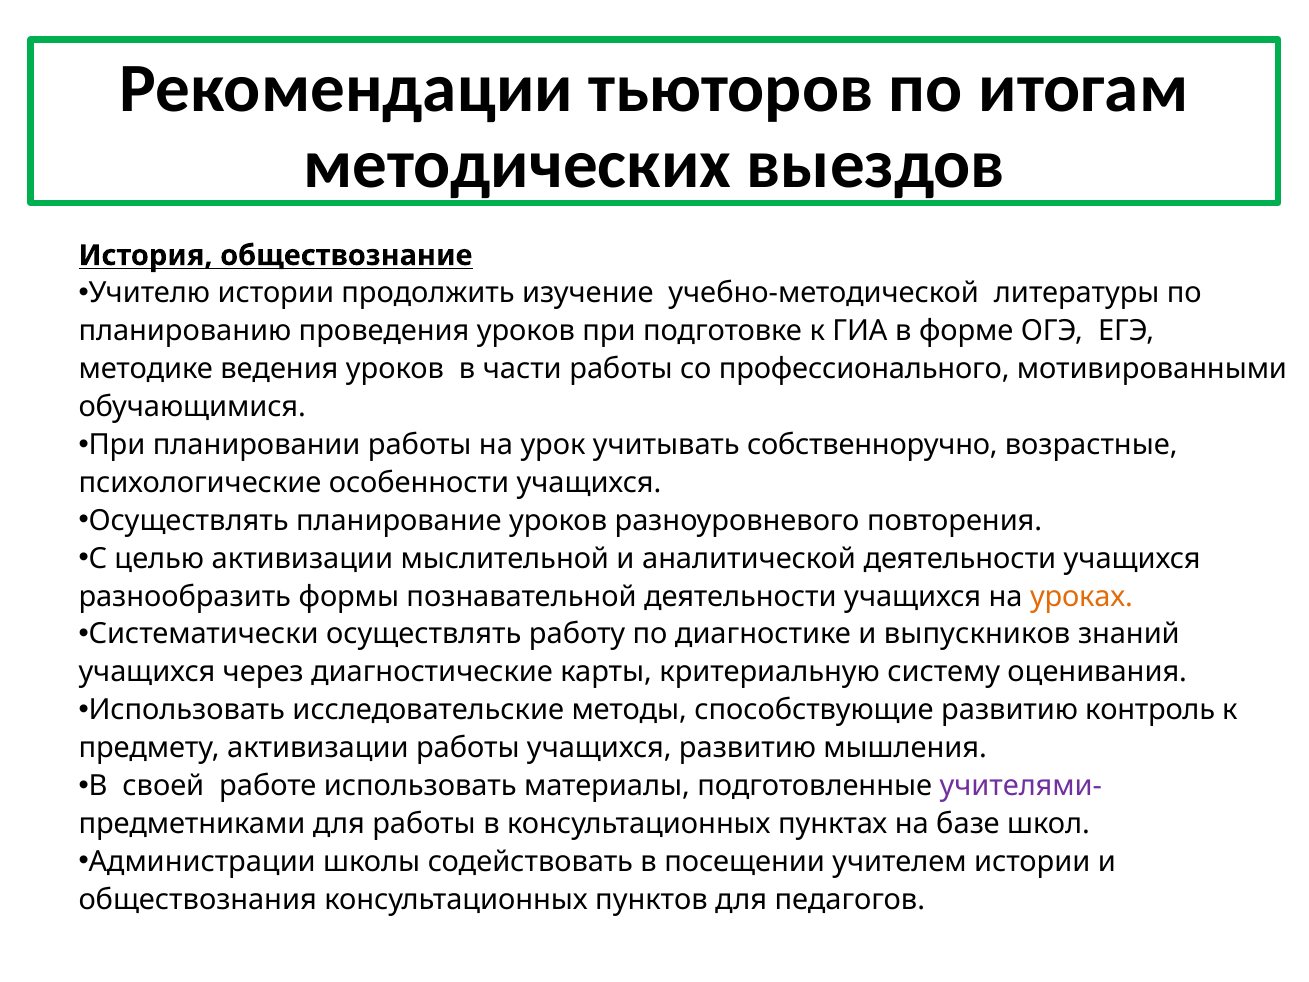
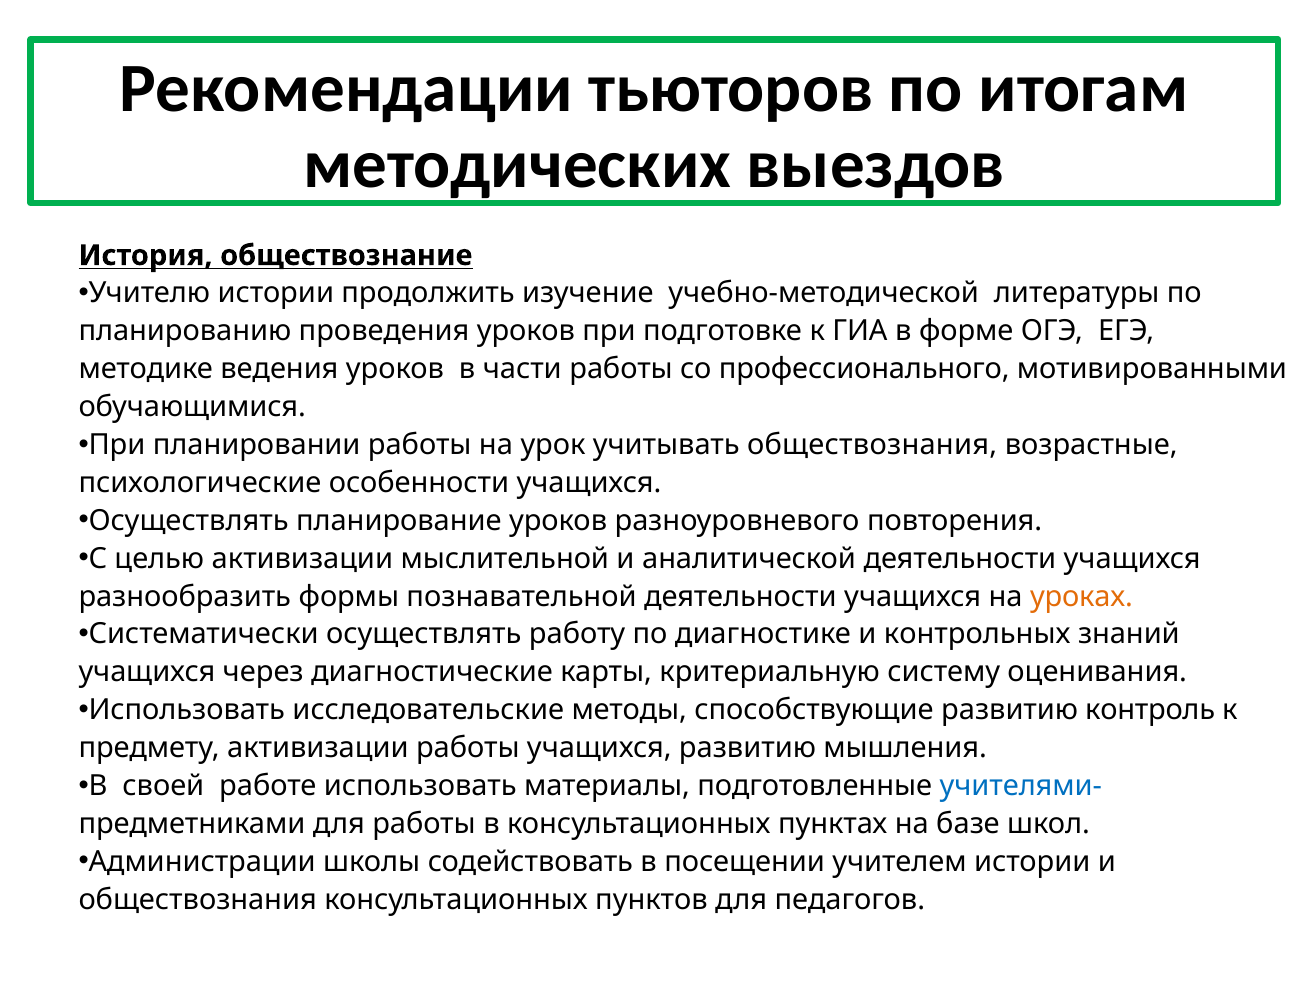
учитывать собственноручно: собственноручно -> обществознания (872, 445)
выпускников: выпускников -> контрольных (977, 634)
учителями- colour: purple -> blue (1021, 786)
